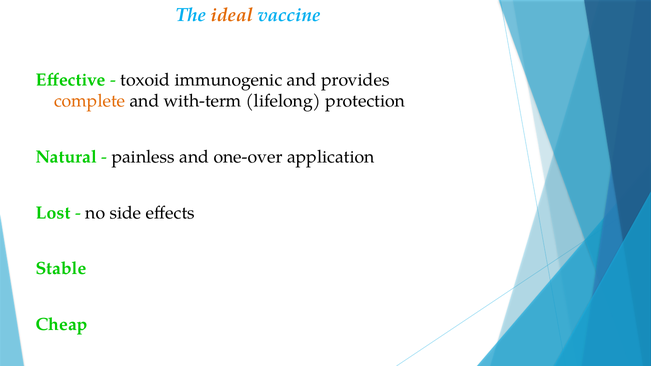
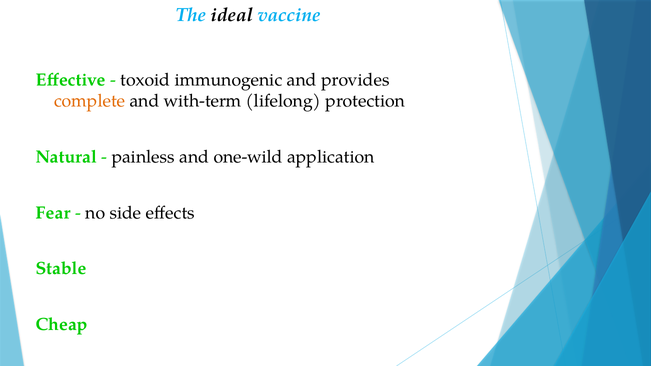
ideal colour: orange -> black (232, 15)
one-over: one-over -> one-wild (248, 157)
Lost: Lost -> Fear (53, 213)
